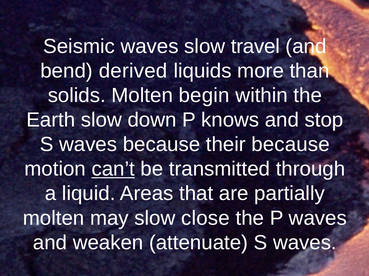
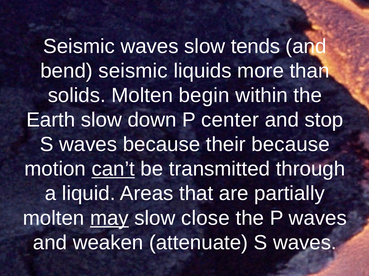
travel: travel -> tends (255, 46)
bend derived: derived -> seismic (133, 71)
knows: knows -> center (230, 120)
may underline: none -> present (109, 219)
